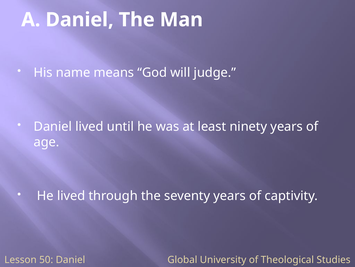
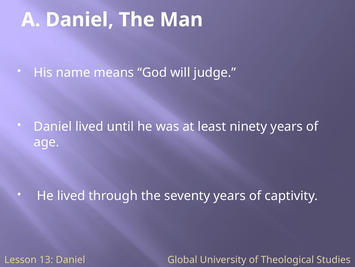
50: 50 -> 13 (46, 259)
